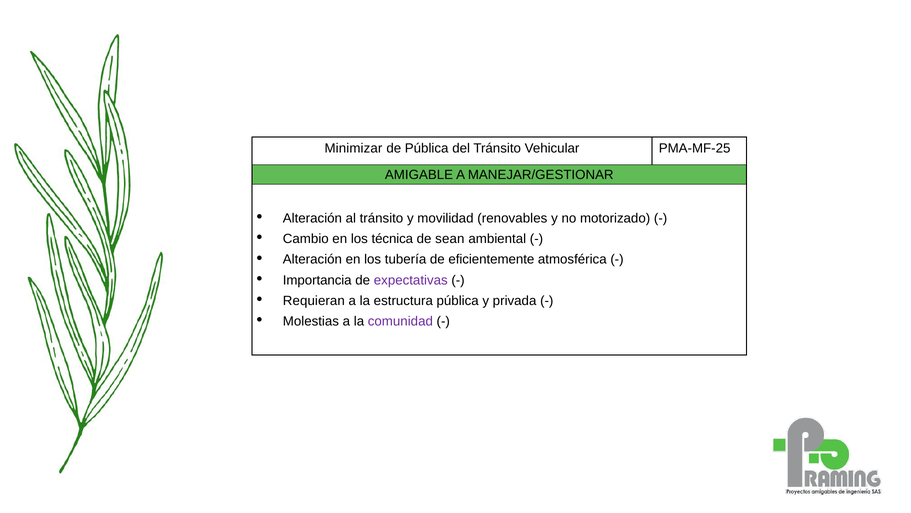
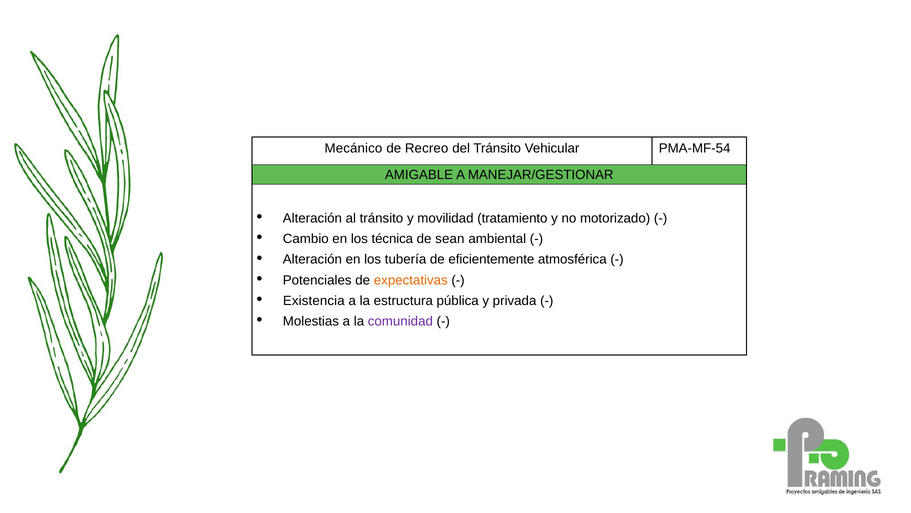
Minimizar: Minimizar -> Mecánico (353, 148)
de Pública: Pública -> Recreo (427, 148)
PMA-MF-25: PMA-MF-25 -> PMA-MF-54 (695, 148)
renovables: renovables -> tratamiento (512, 218)
Importancia: Importancia -> Potenciales (317, 280)
expectativas colour: purple -> orange (411, 280)
Requieran: Requieran -> Existencia (314, 301)
